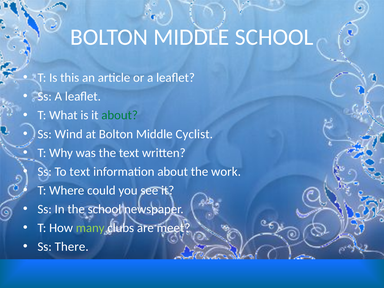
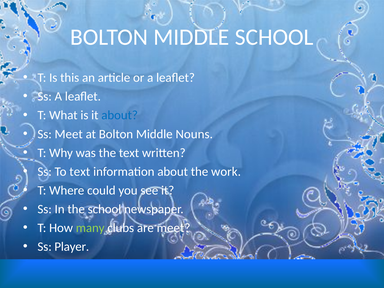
about colour: green -> blue (120, 115)
Ss Wind: Wind -> Meet (69, 134)
Cyclist: Cyclist -> Nouns (194, 134)
There: There -> Player (72, 247)
